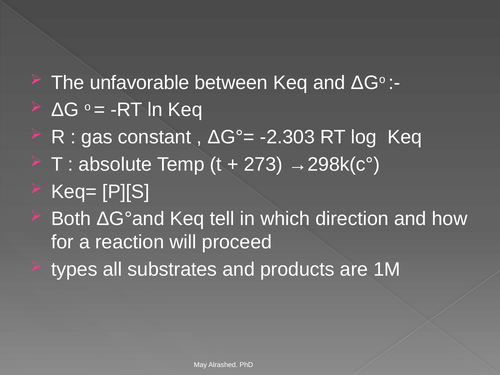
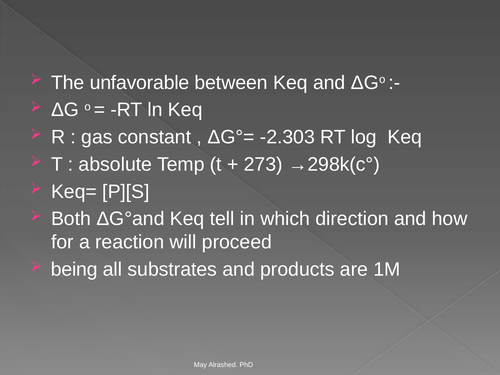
types: types -> being (74, 269)
